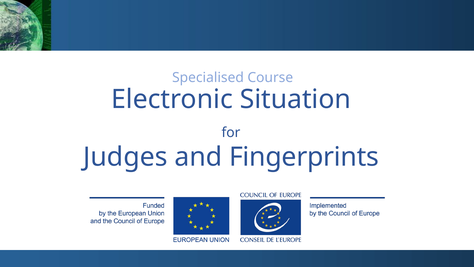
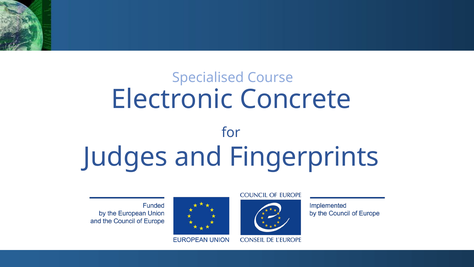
Situation: Situation -> Concrete (295, 99)
